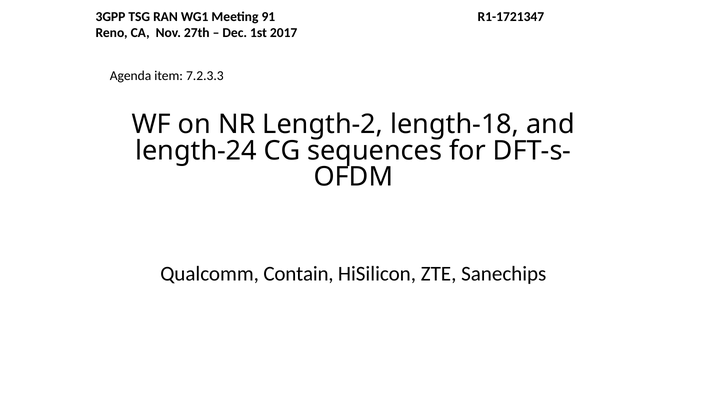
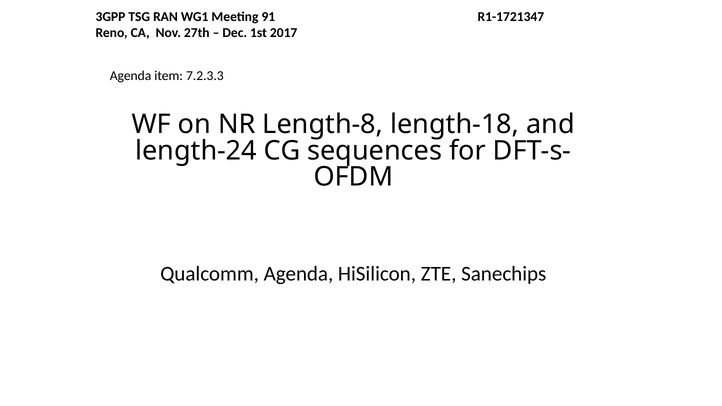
Length-2: Length-2 -> Length-8 (323, 124)
Qualcomm Contain: Contain -> Agenda (298, 274)
